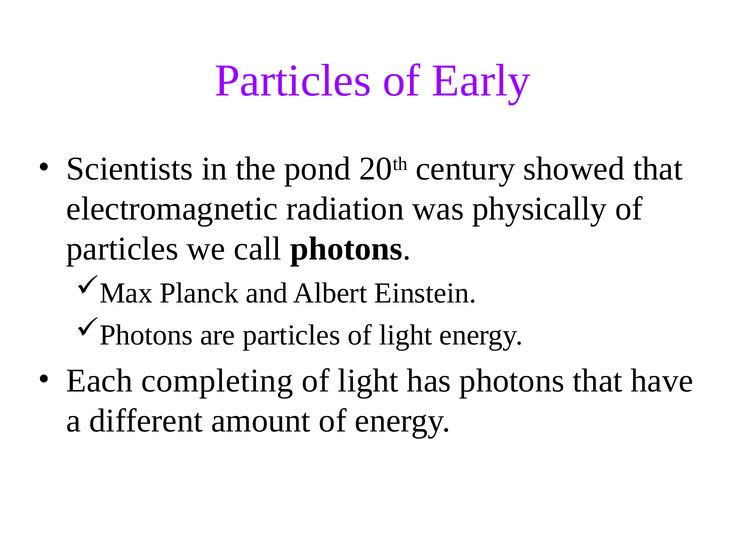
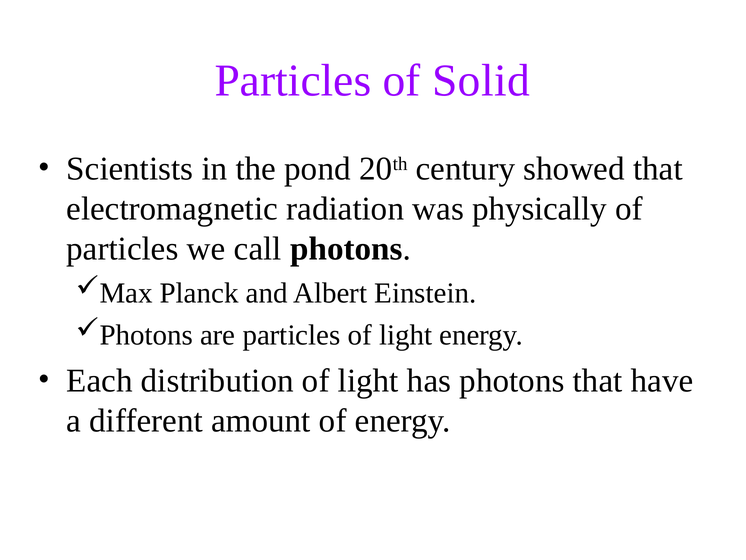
Early: Early -> Solid (481, 81)
completing: completing -> distribution (217, 381)
